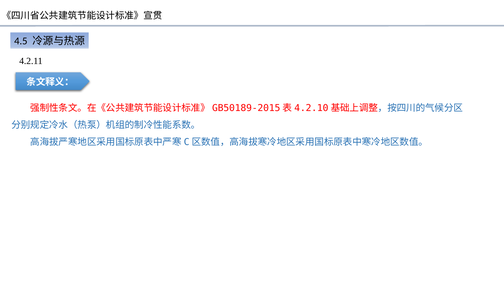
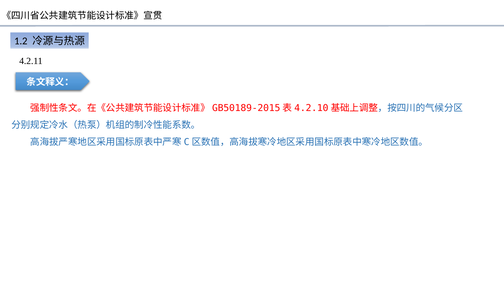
4.5: 4.5 -> 1.2 (21, 41)
